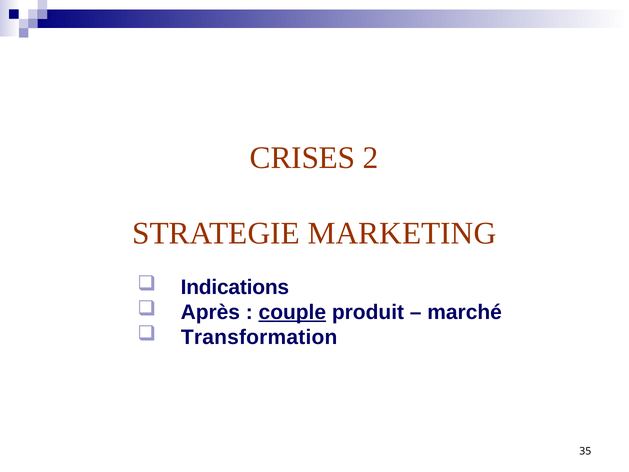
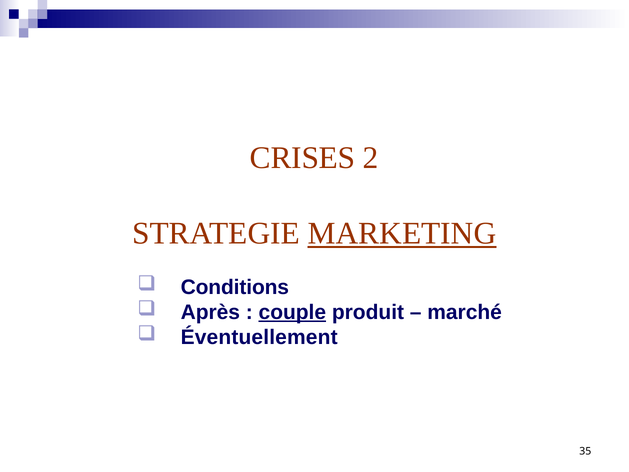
MARKETING underline: none -> present (402, 233)
Indications: Indications -> Conditions (235, 287)
Transformation: Transformation -> Éventuellement (259, 337)
